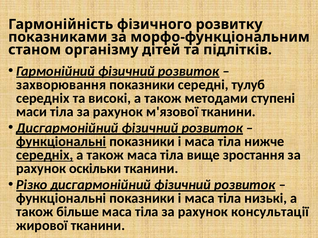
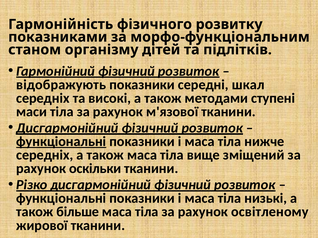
захворювання: захворювання -> відображують (61, 85)
тулуб: тулуб -> шкал (248, 85)
середніх underline: present -> none (45, 155)
зростання: зростання -> зміщений (254, 155)
консультації: консультації -> освітленому (270, 212)
